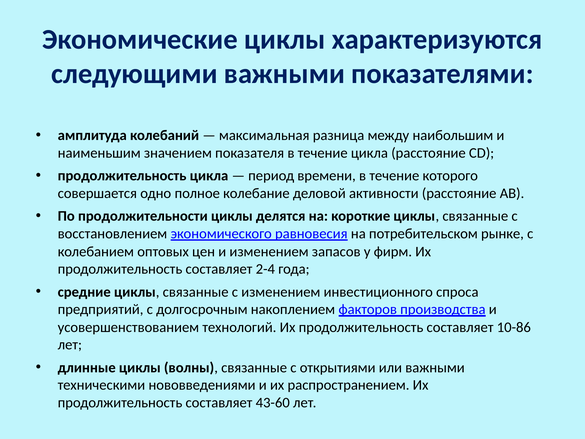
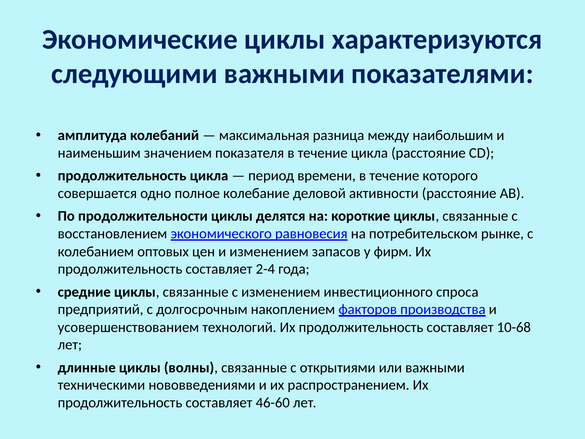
10-86: 10-86 -> 10-68 (514, 327)
43-60: 43-60 -> 46-60 (273, 402)
